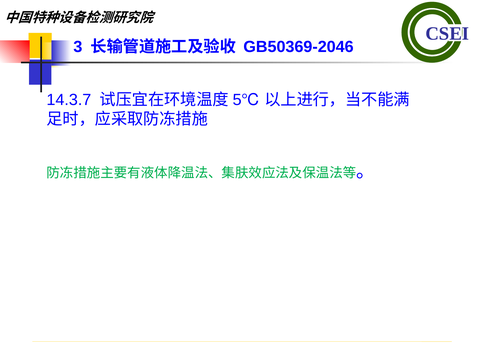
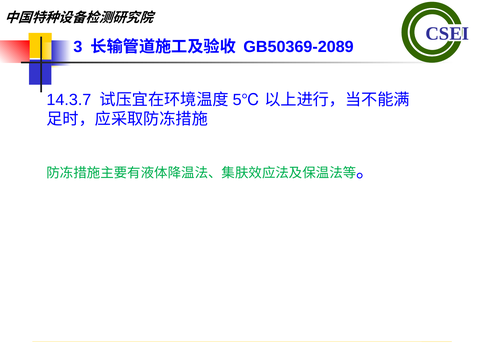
GB50369-2046: GB50369-2046 -> GB50369-2089 (298, 47)
